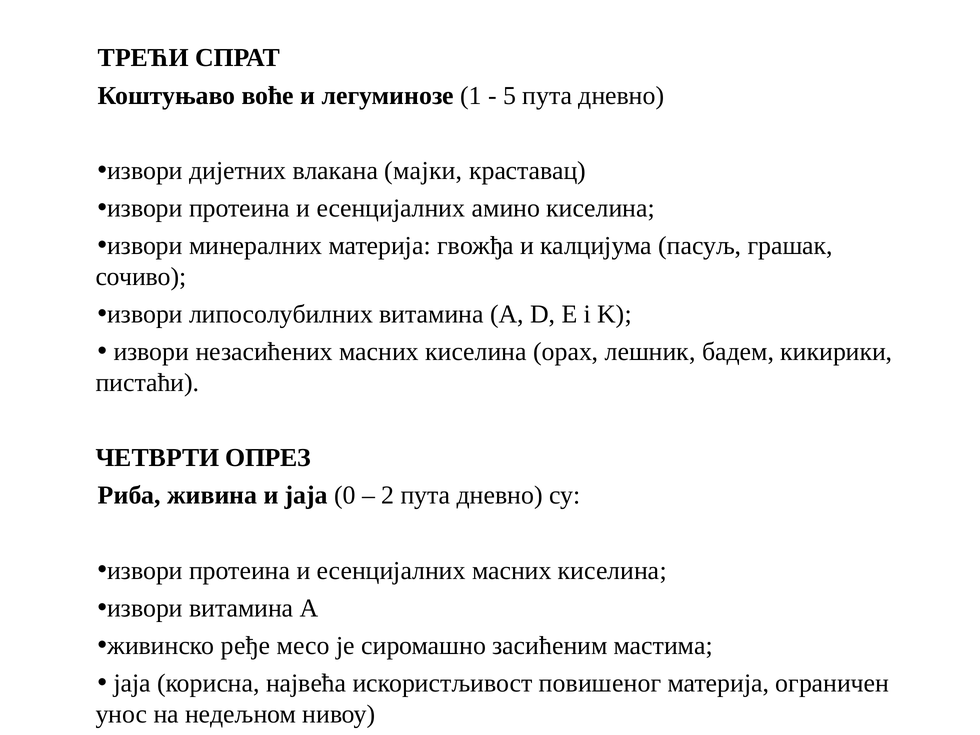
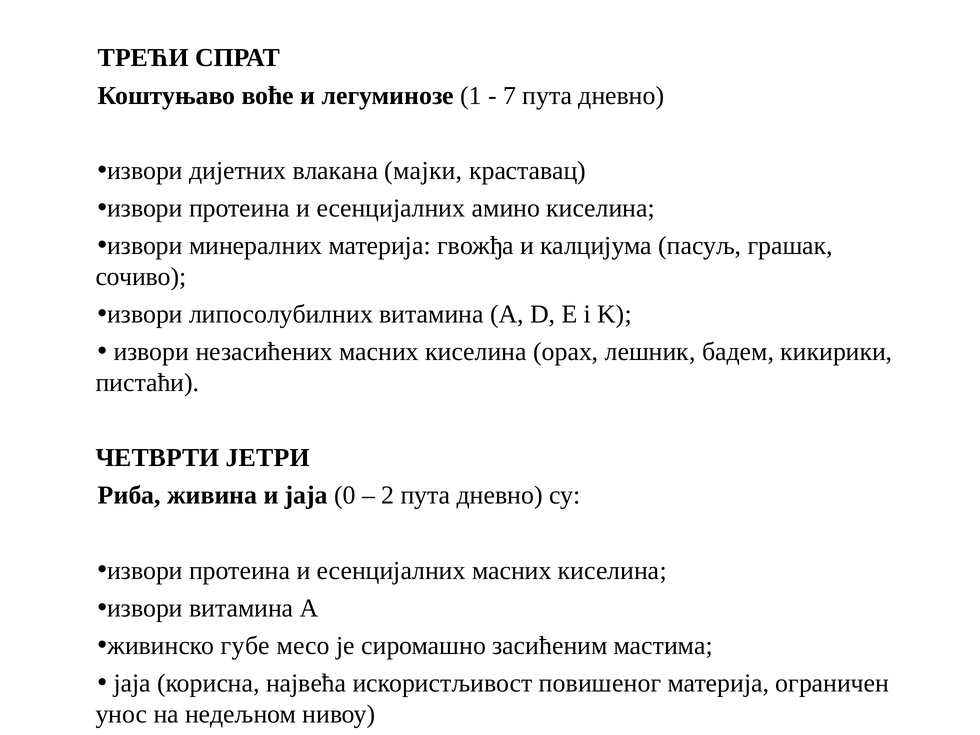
5: 5 -> 7 (510, 95)
ОПРЕЗ: ОПРЕЗ -> ЈЕТРИ (268, 458)
ређе: ређе -> губе (245, 646)
